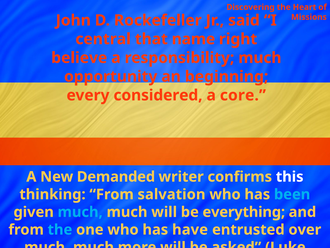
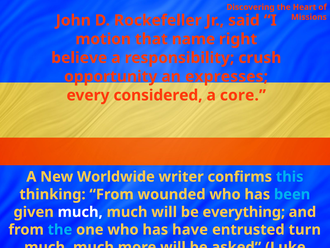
central: central -> motion (103, 39)
responsibility much: much -> crush (260, 58)
beginning: beginning -> expresses (227, 76)
Demanded: Demanded -> Worldwide (116, 176)
this colour: white -> light blue (290, 176)
salvation: salvation -> wounded (172, 194)
much colour: light blue -> white (80, 212)
over: over -> turn (305, 229)
